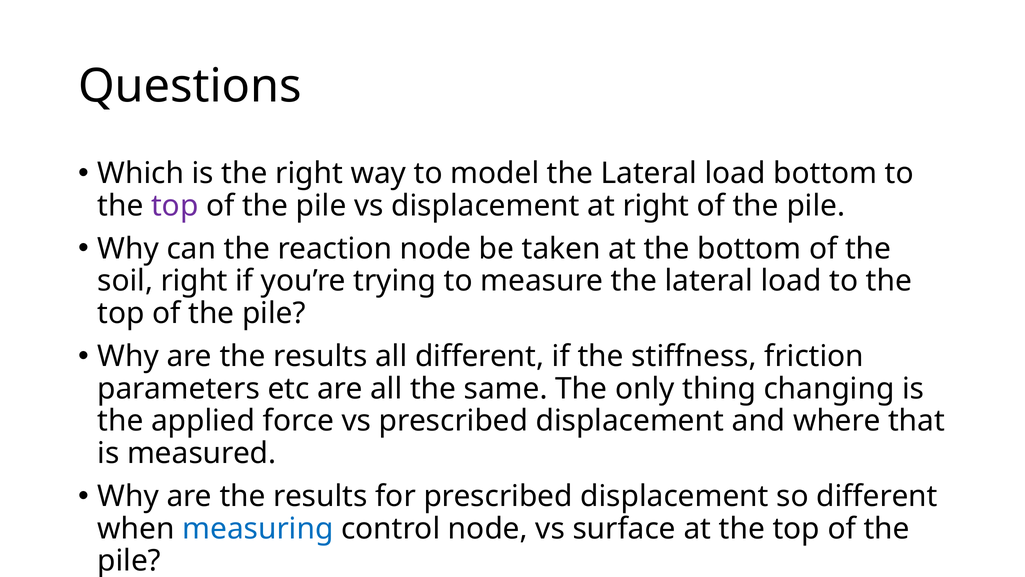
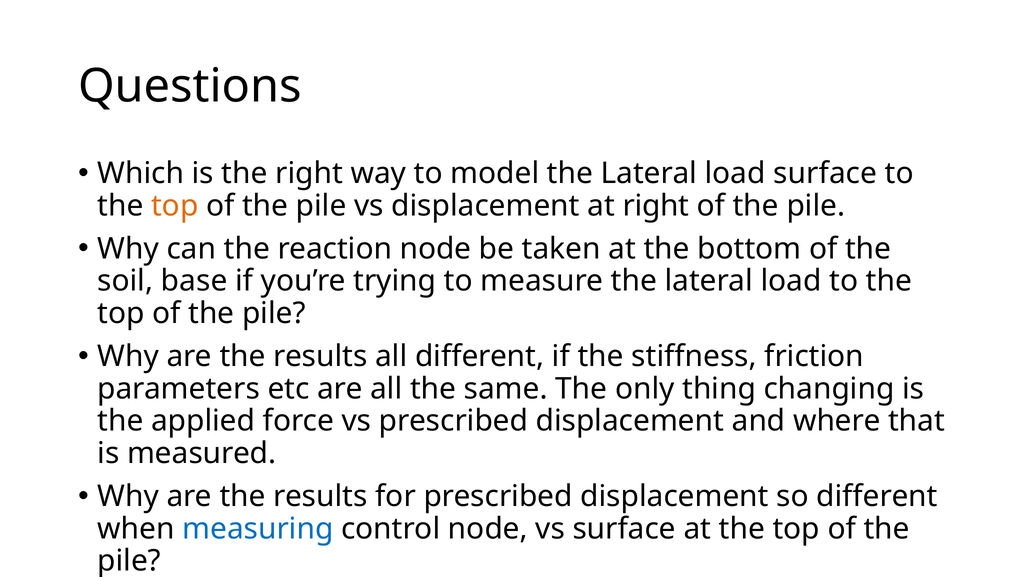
load bottom: bottom -> surface (825, 173)
top colour: purple -> orange (175, 206)
soil right: right -> base (194, 281)
